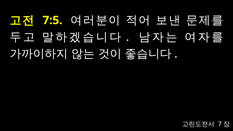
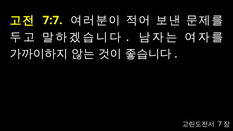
7:5: 7:5 -> 7:7 (52, 20)
